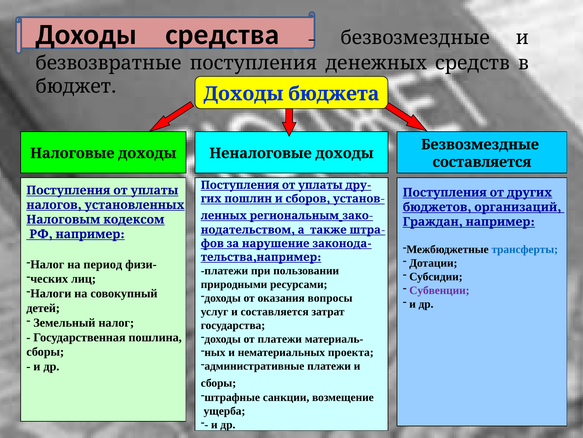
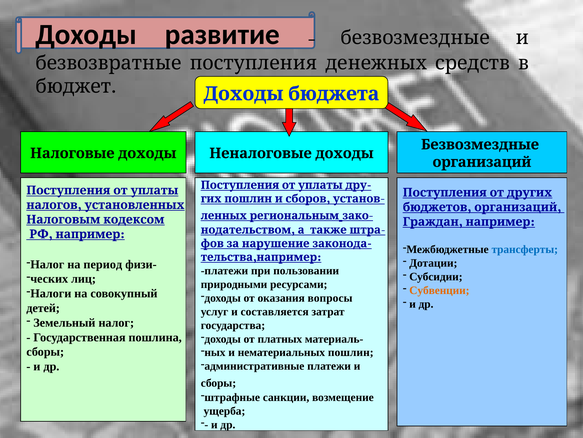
средства: средства -> развитие (222, 34)
составляется: составляется -> организаций (482, 162)
Субвенции colour: purple -> orange (439, 290)
от платежи: платежи -> платных (280, 338)
нематериальных проекта: проекта -> пошлин (351, 352)
